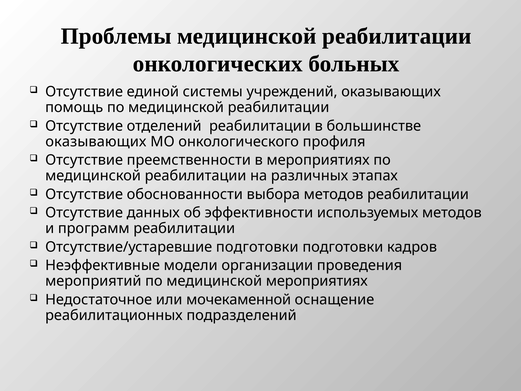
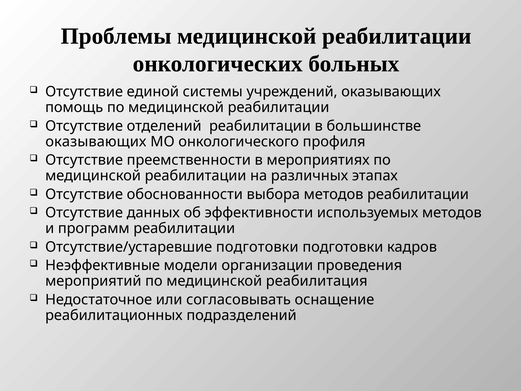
медицинской мероприятиях: мероприятиях -> реабилитация (317, 281)
мочекаменной: мочекаменной -> согласовывать (239, 300)
